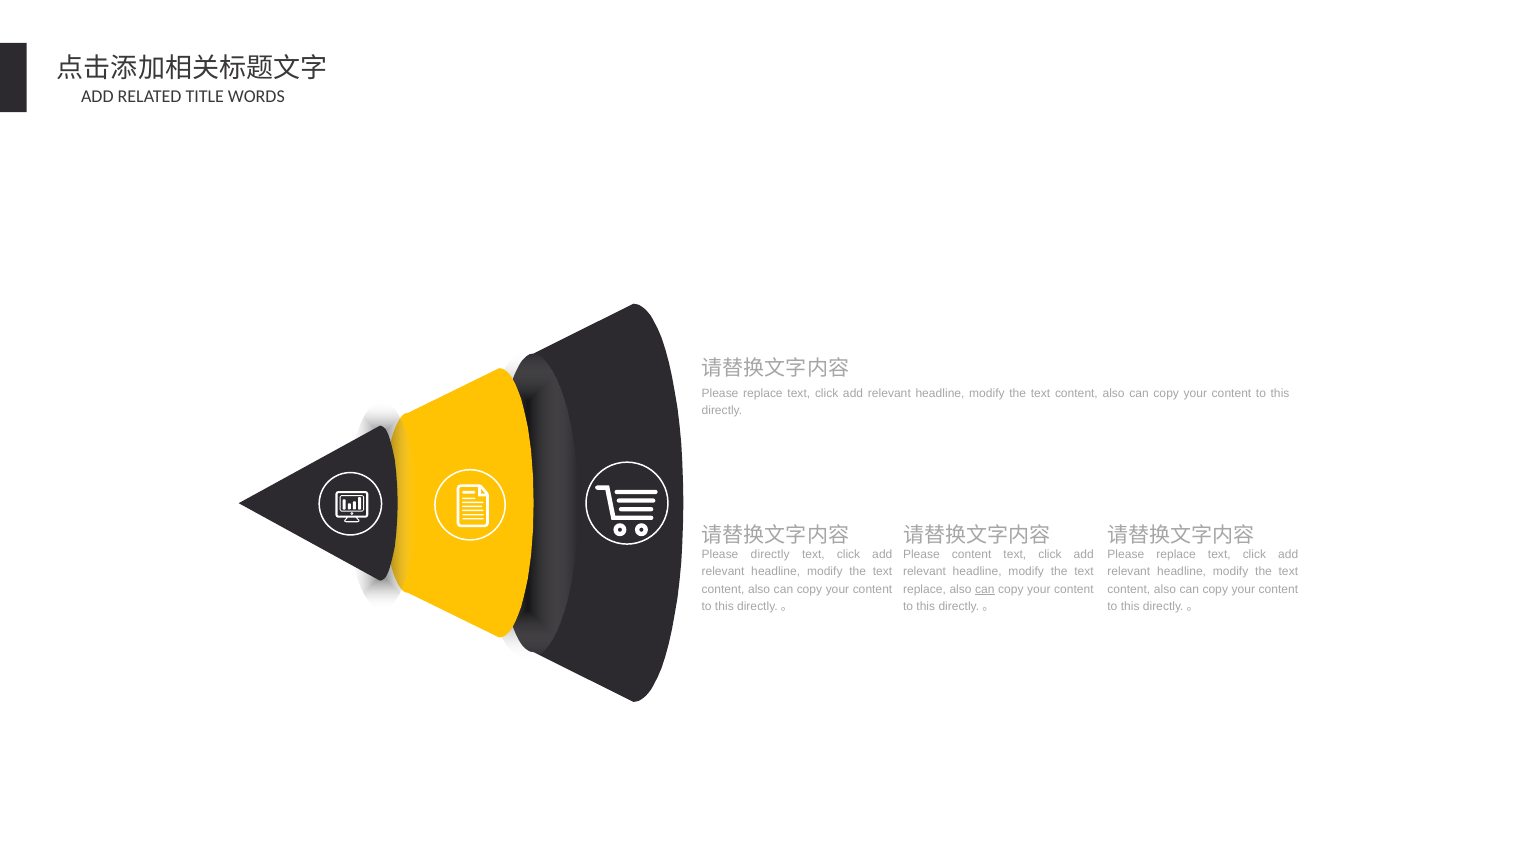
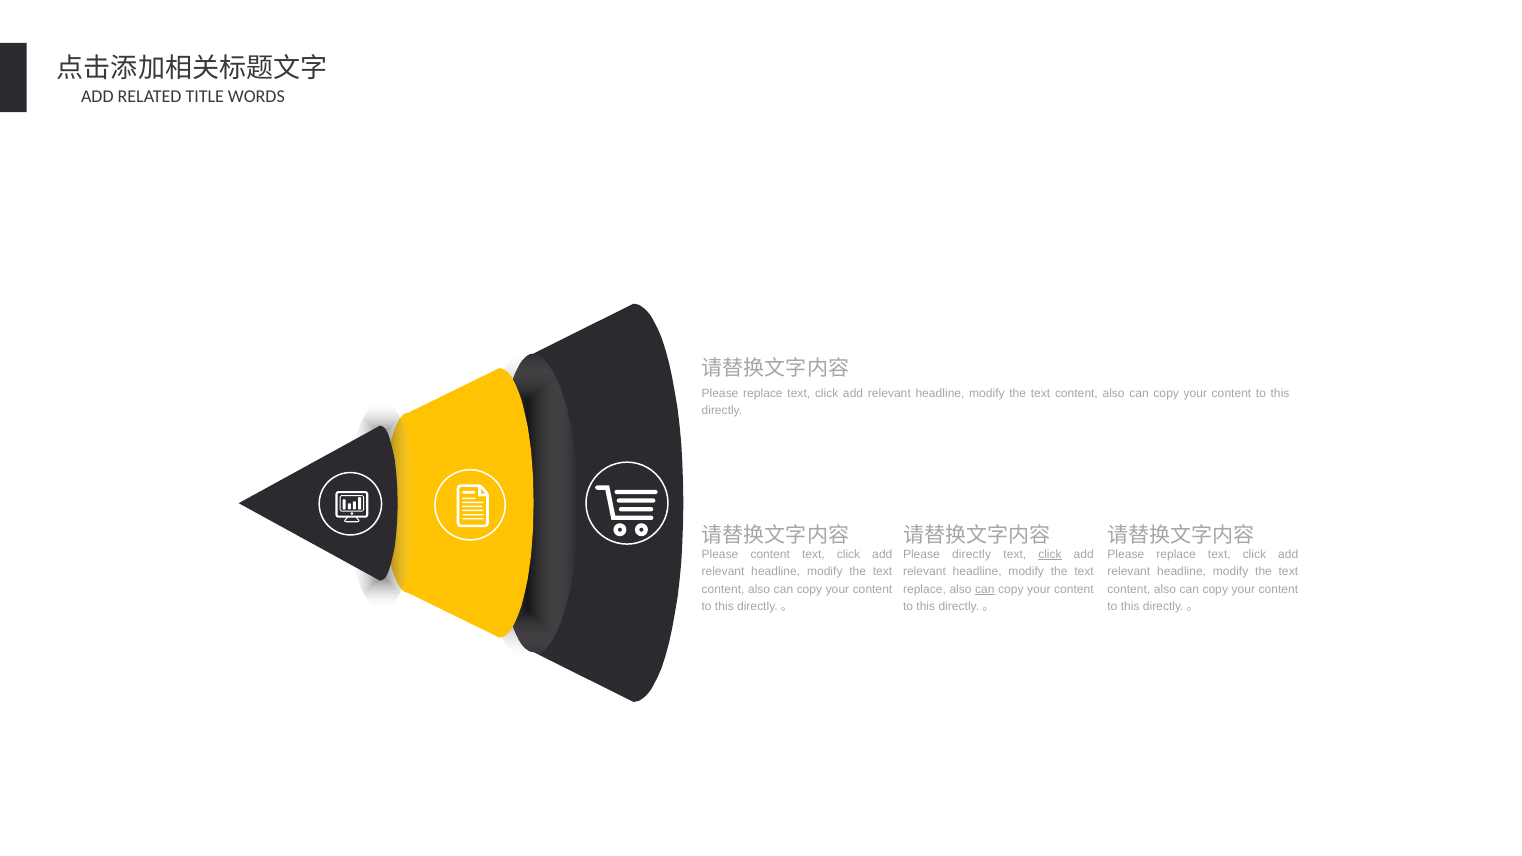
Please directly: directly -> content (770, 555)
Please content: content -> directly (972, 555)
click underline: none -> present (1050, 555)
